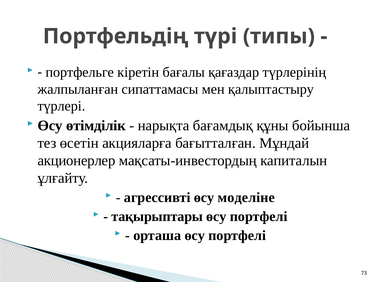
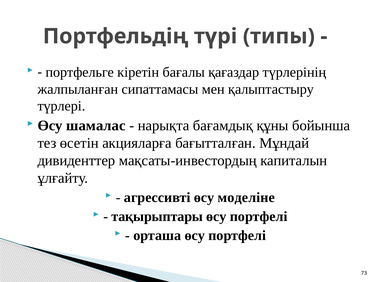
өтімділік: өтімділік -> шамалас (96, 125)
акционерлер: акционерлер -> дивиденттер (76, 161)
